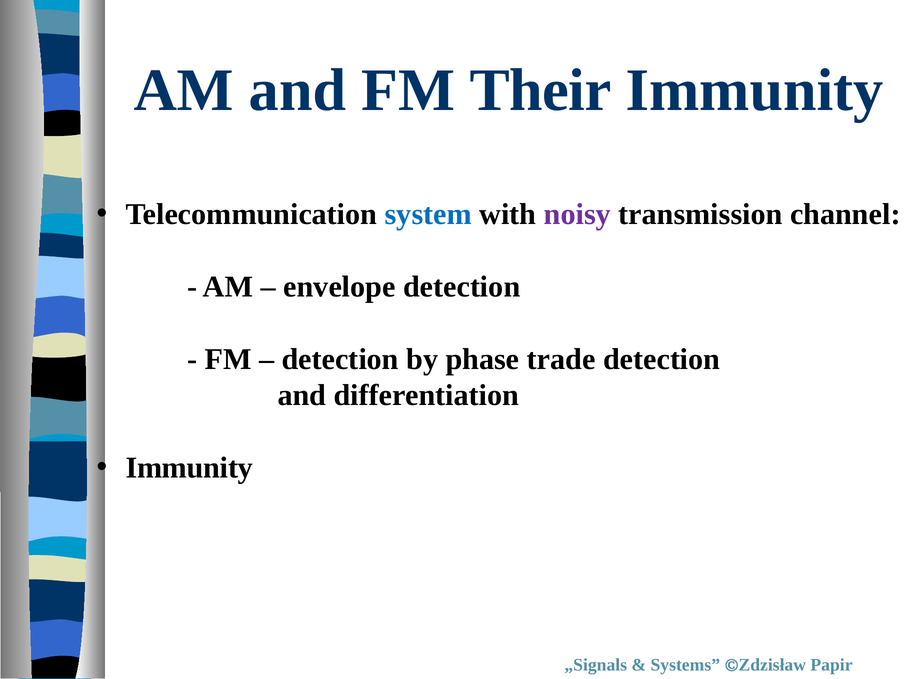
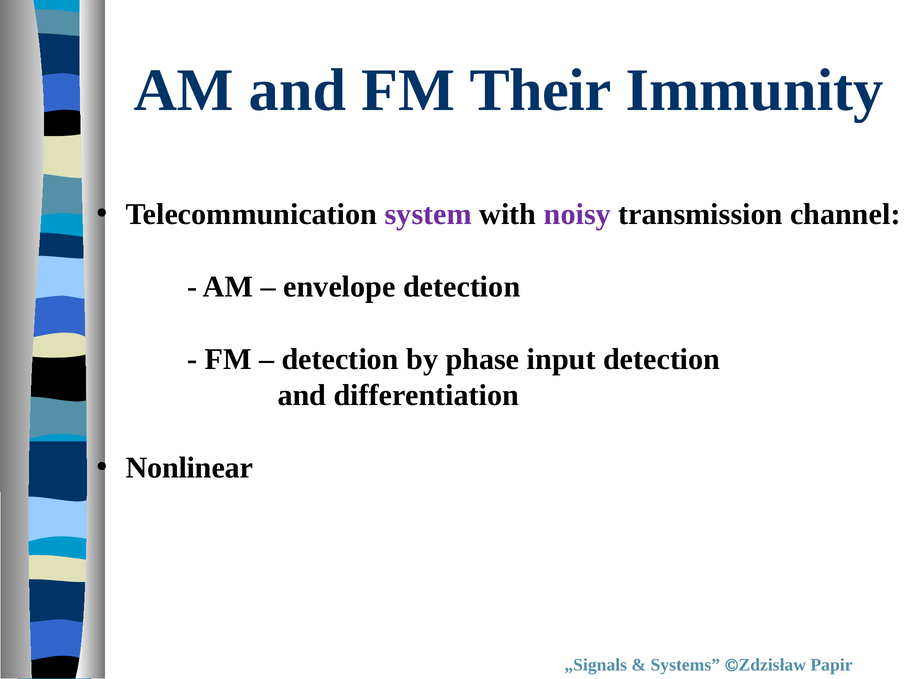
system colour: blue -> purple (428, 214)
trade: trade -> input (561, 359)
Immunity: Immunity -> Nonlinear (189, 468)
